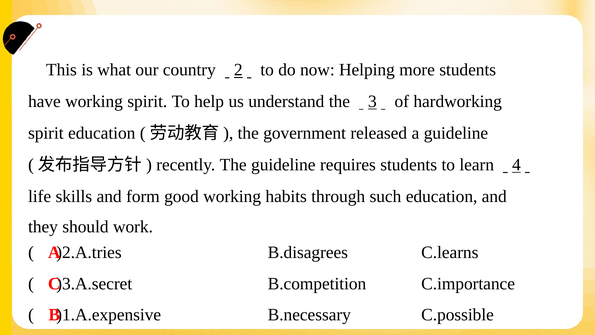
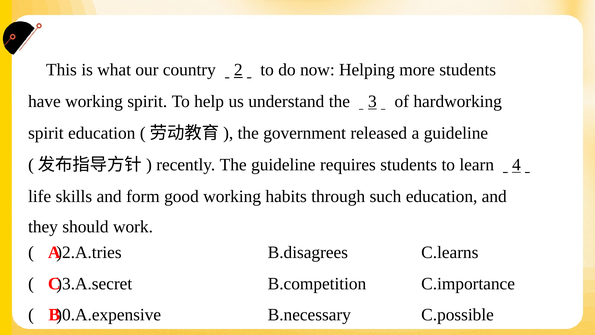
)1.A.expensive: )1.A.expensive -> )0.A.expensive (109, 314)
